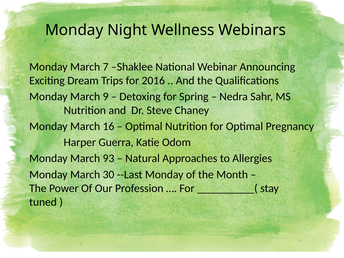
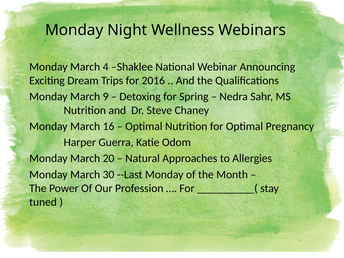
7: 7 -> 4 (106, 67)
93: 93 -> 20 (109, 158)
